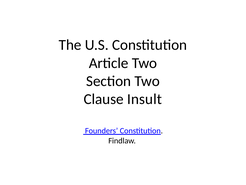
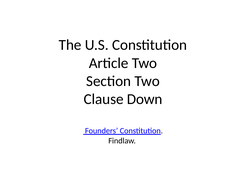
Insult: Insult -> Down (145, 99)
